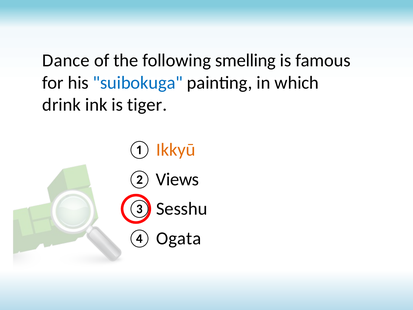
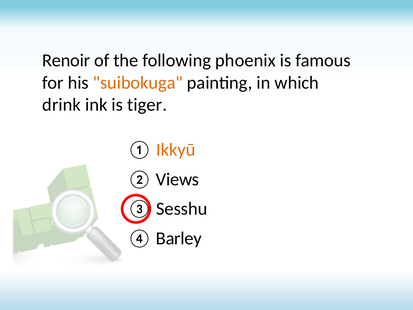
Dance: Dance -> Renoir (66, 61)
smelling: smelling -> phoenix (245, 61)
suibokuga colour: blue -> orange (138, 83)
Ogata: Ogata -> Barley (179, 238)
